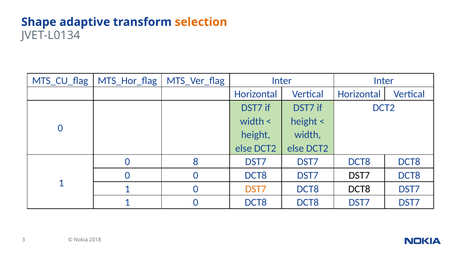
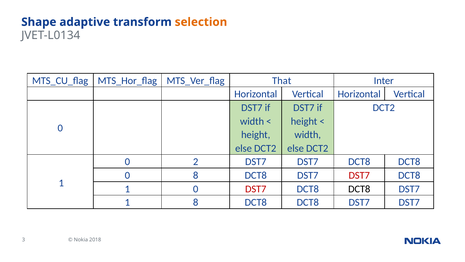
Inter: Inter -> That (282, 80)
8: 8 -> 2 (196, 162)
0 0: 0 -> 8 (196, 175)
DST7 colour: black -> red (359, 175)
DST7 colour: orange -> red (256, 189)
0: 0 -> 8 (196, 202)
